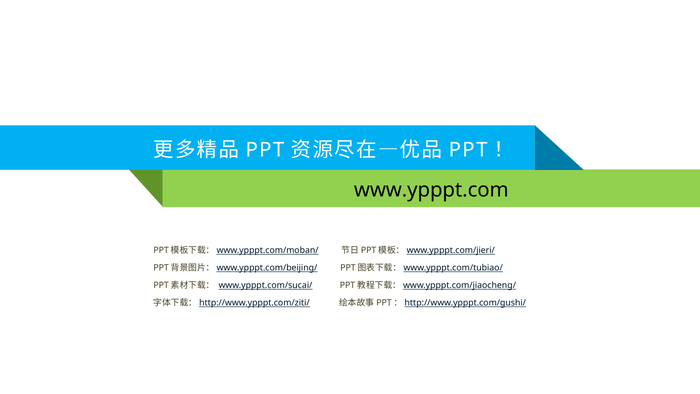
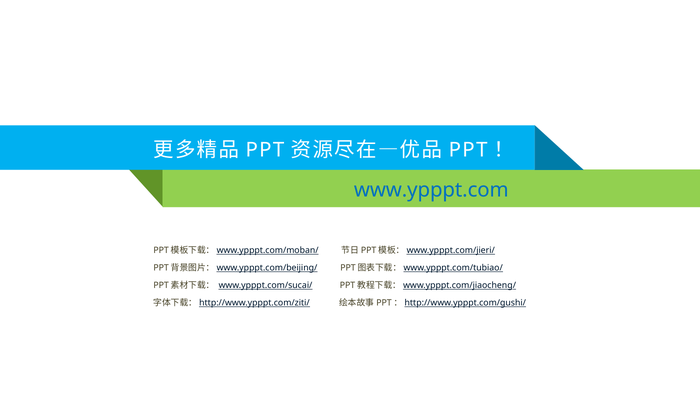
www.ypppt.com colour: black -> blue (431, 190)
